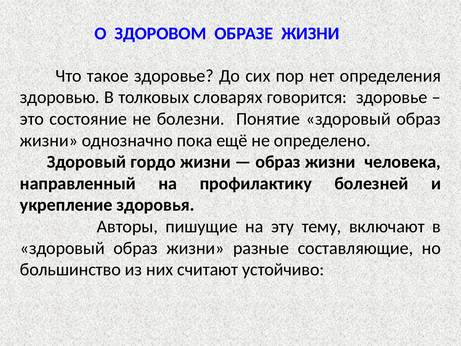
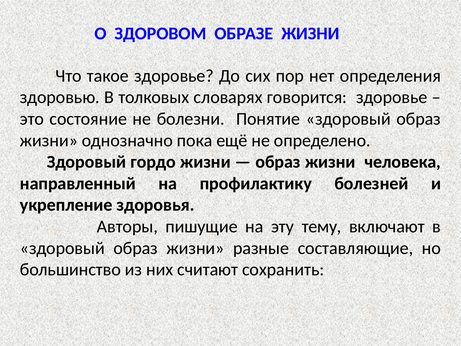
устойчиво: устойчиво -> сохранить (283, 269)
